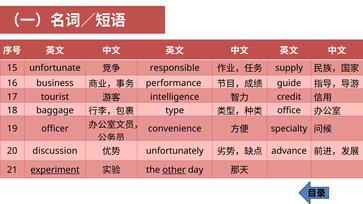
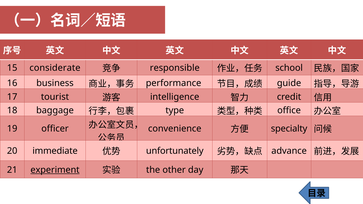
unfortunate: unfortunate -> considerate (55, 68)
supply: supply -> school (289, 68)
discussion: discussion -> immediate (55, 151)
other underline: present -> none (174, 170)
